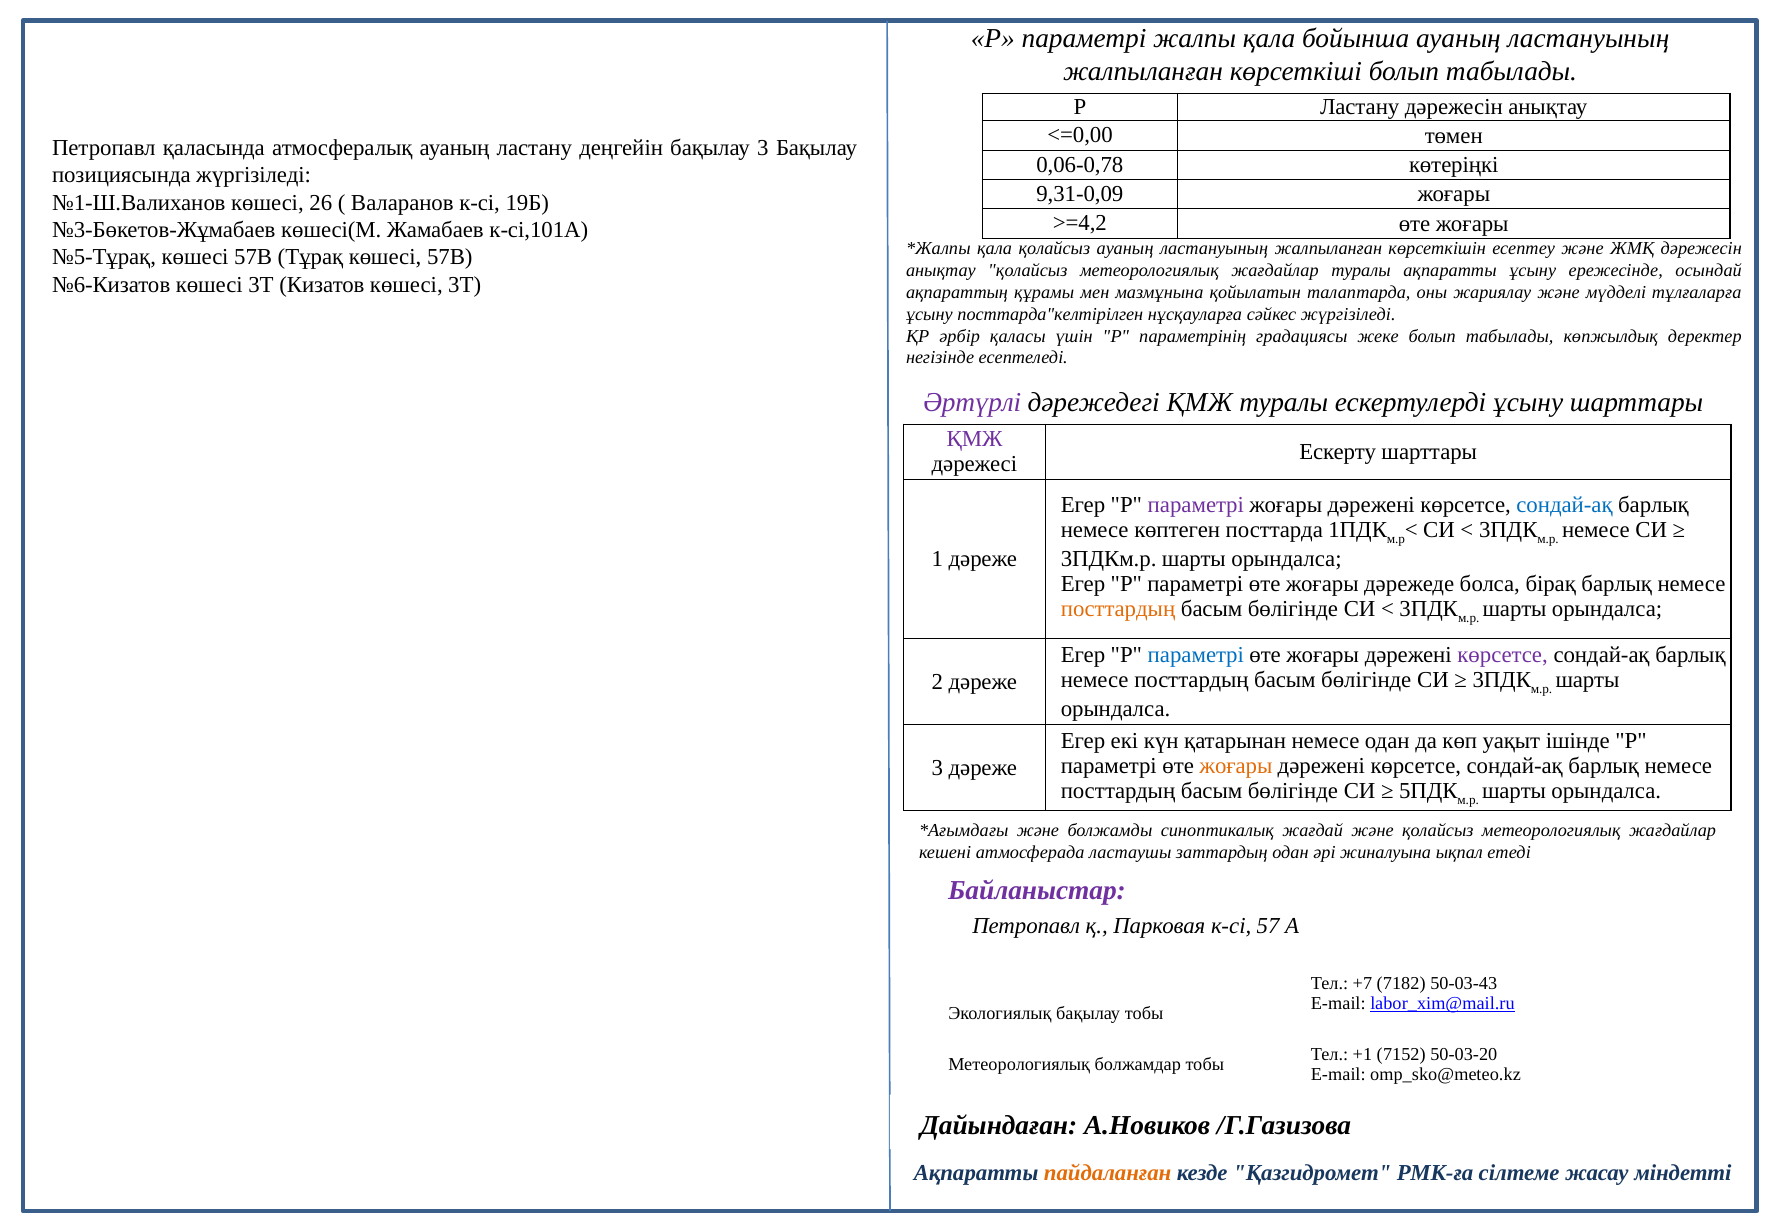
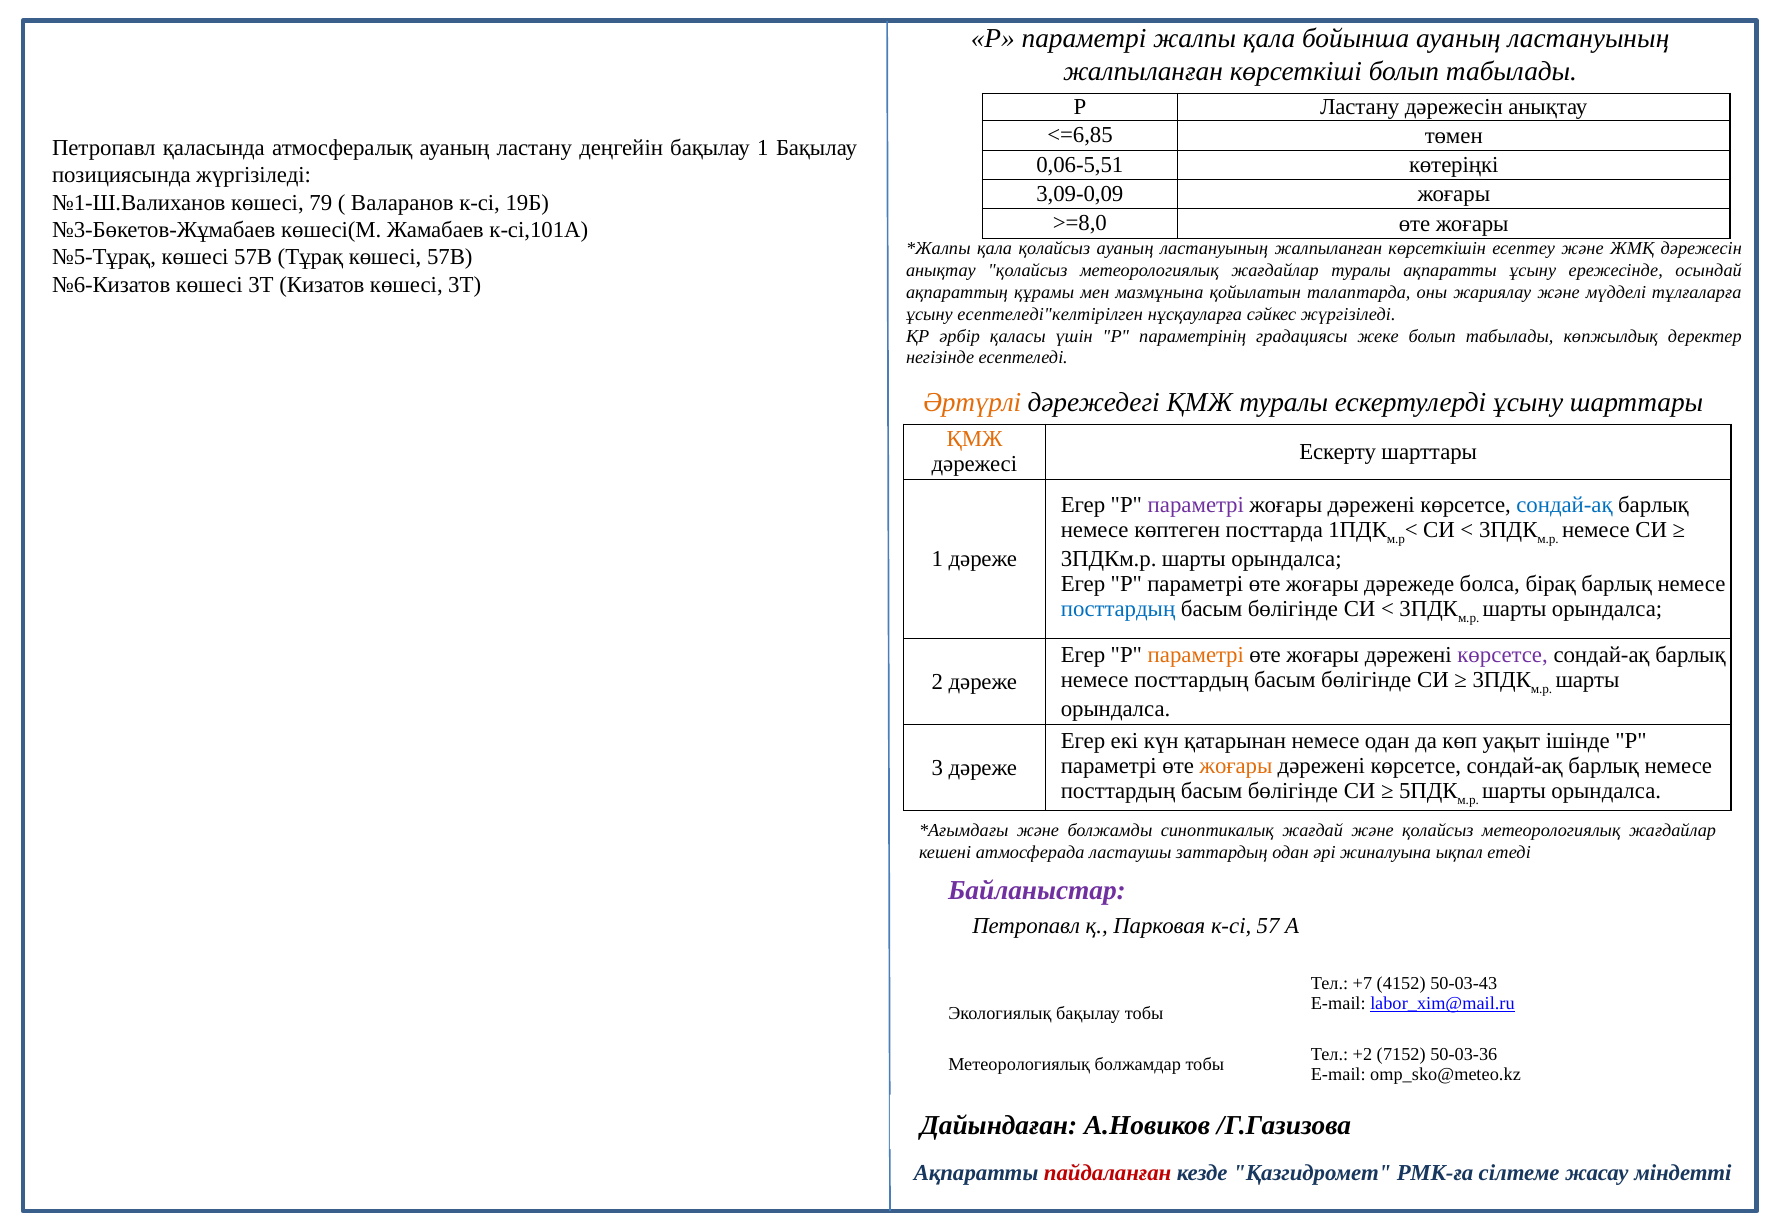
<=0,00: <=0,00 -> <=6,85 (1080, 135)
бақылау 3: 3 -> 1 (763, 148)
0,06-0,78: 0,06-0,78 -> 0,06-5,51 (1080, 165)
9,31-0,09: 9,31-0,09 -> 3,09-0,09 (1080, 194)
26: 26 -> 79 (321, 203)
>=4,2: >=4,2 -> >=8,0 (1080, 223)
посттарда"келтірілген: посттарда"келтірілген -> есептеледі"келтірілген (1050, 314)
Әртүрлі colour: purple -> orange (972, 403)
ҚМЖ colour: purple -> orange (975, 439)
посттардың colour: orange -> blue (1118, 609)
параметрі colour: blue -> orange (1196, 655)
7182: 7182 -> 4152 (1401, 984)
+1: +1 -> +2 (1362, 1055)
50-03-20: 50-03-20 -> 50-03-36 (1464, 1055)
пайдаланған colour: orange -> red (1108, 1173)
